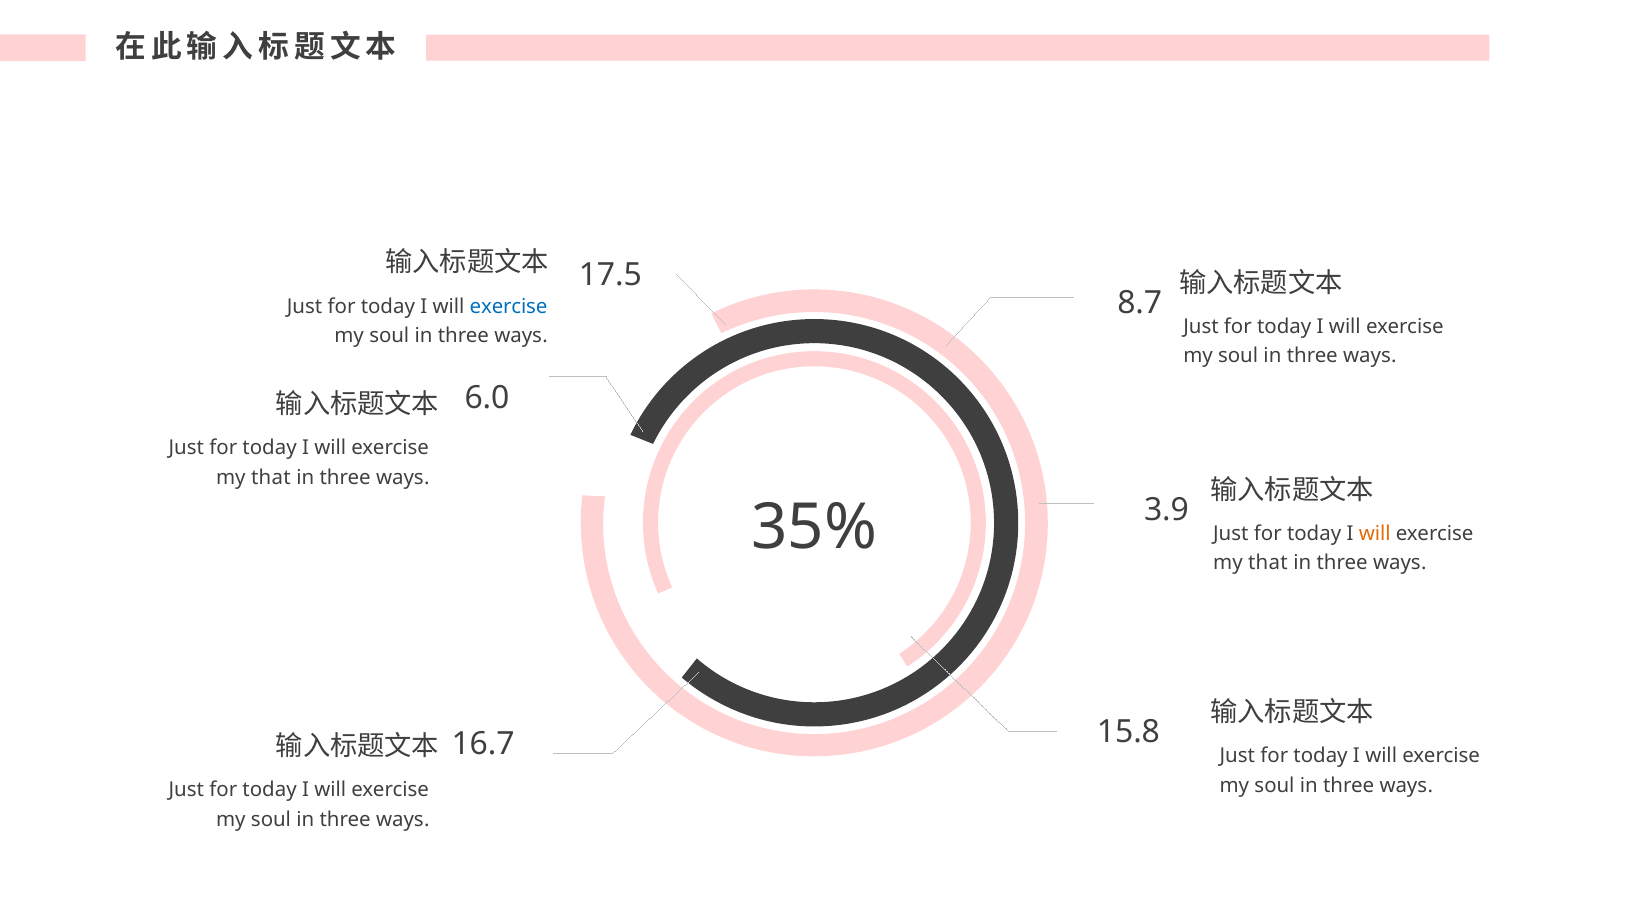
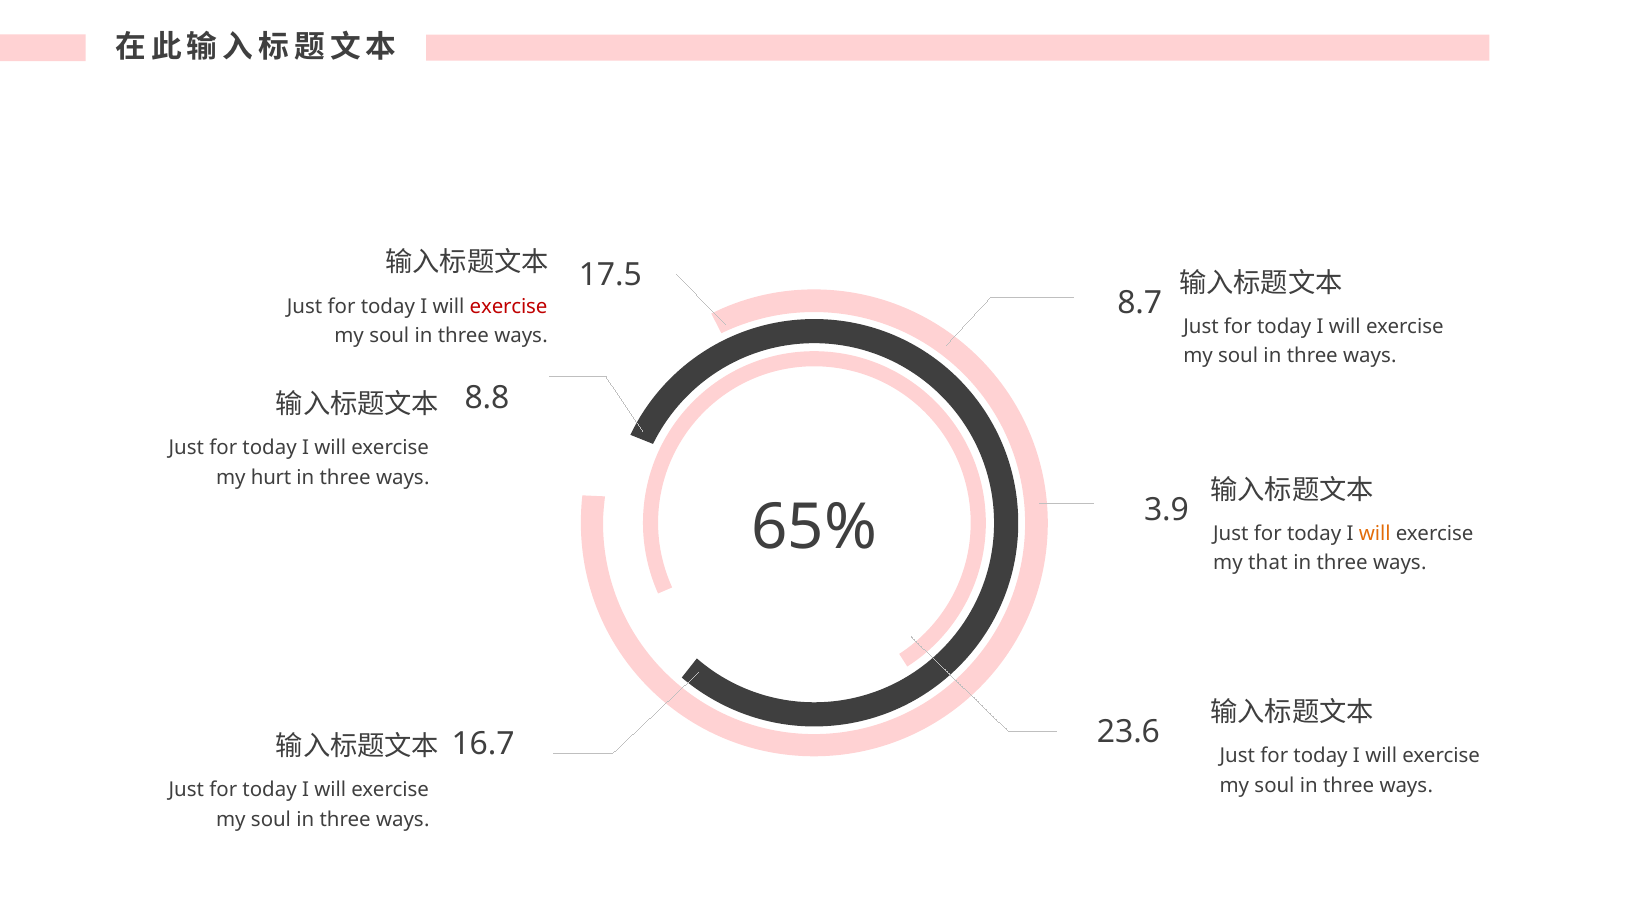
exercise colour: blue -> red (509, 306)
6.0: 6.0 -> 8.8 (487, 398)
that: that -> hurt (271, 478)
35%: 35% -> 65% (814, 527)
15.8: 15.8 -> 23.6 (1128, 732)
